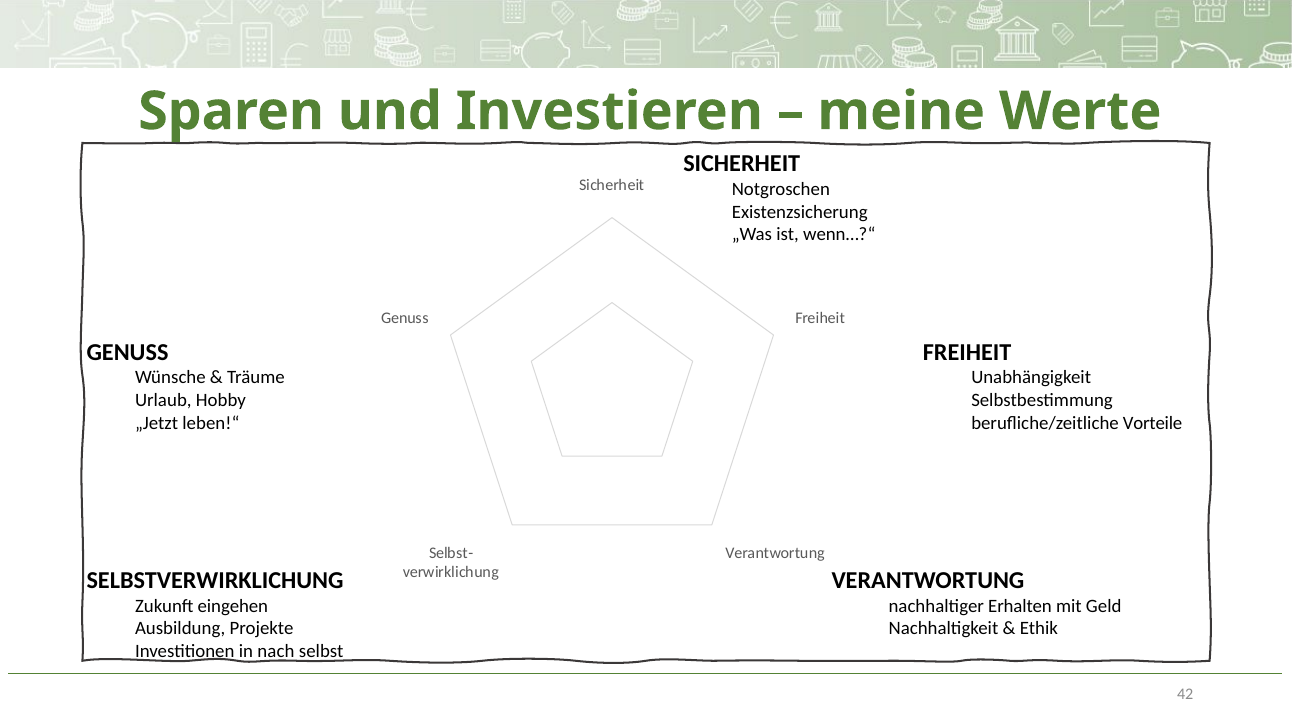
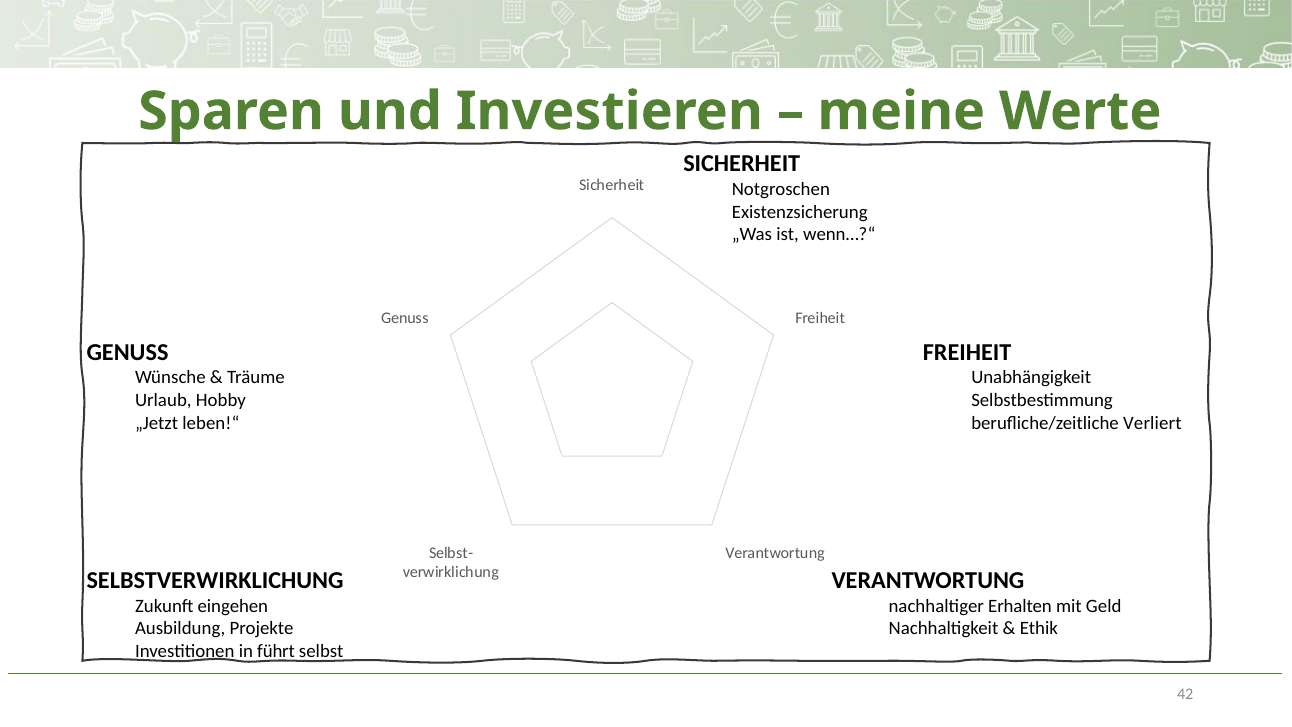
Vorteile: Vorteile -> Verliert (1152, 423)
nach: nach -> führt (276, 651)
